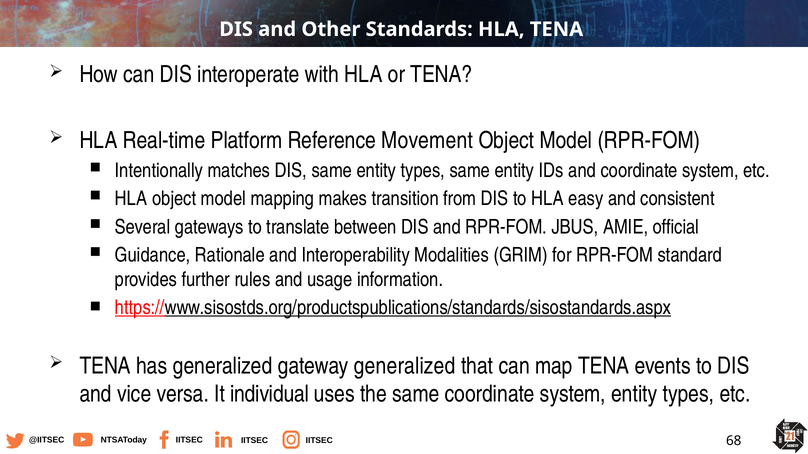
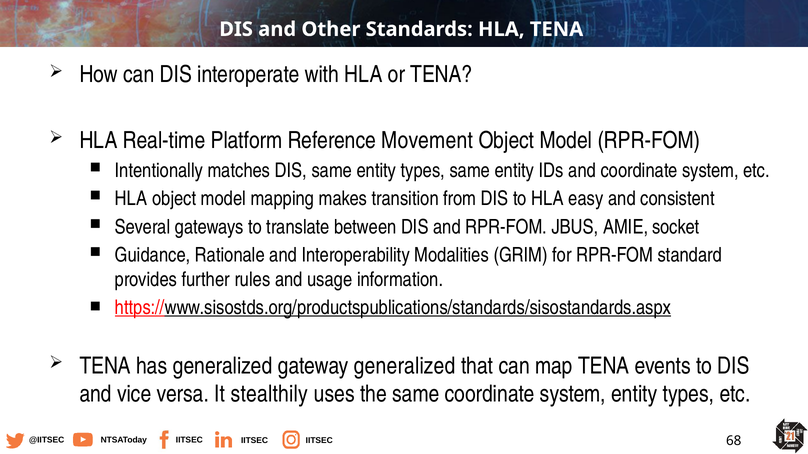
official: official -> socket (676, 227)
individual: individual -> stealthily (269, 395)
